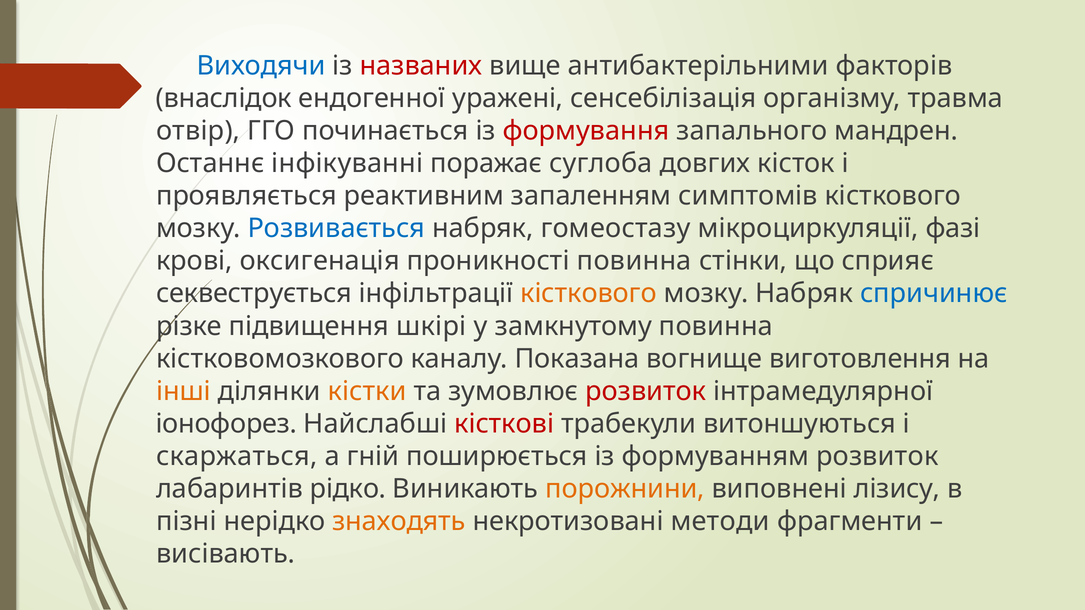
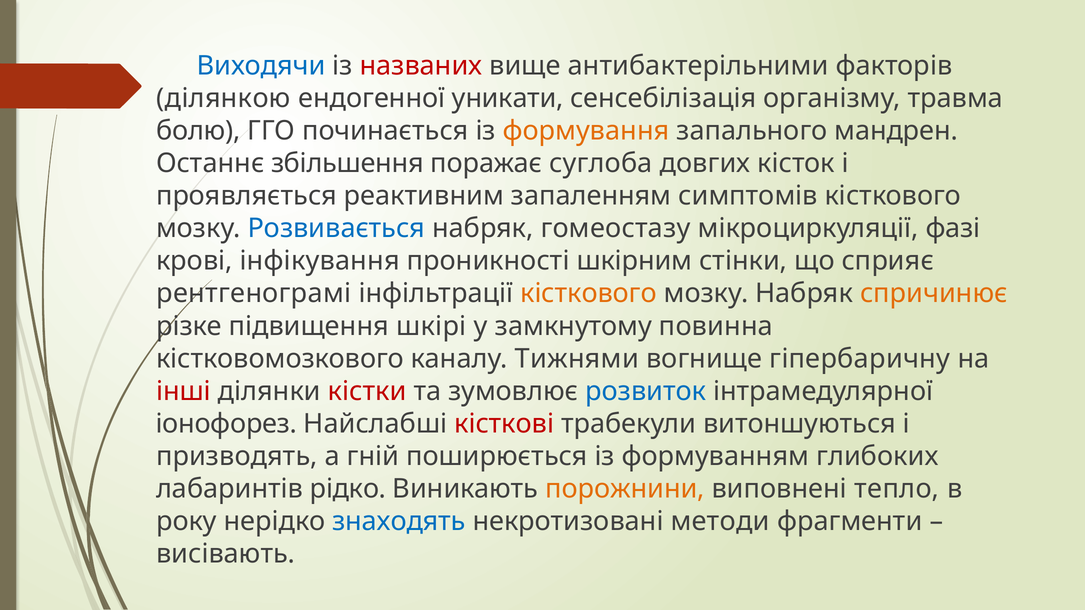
внаслідок: внаслідок -> ділянкою (224, 98)
уражені: уражені -> уникати (508, 98)
отвір: отвір -> болю (198, 131)
формування colour: red -> orange (586, 131)
інфікуванні: інфікуванні -> збільшення (347, 163)
оксигенація: оксигенація -> інфікування (320, 261)
проникності повинна: повинна -> шкірним (634, 261)
секвеструється: секвеструється -> рентгенограмі (254, 294)
спричинює colour: blue -> orange (934, 294)
Показана: Показана -> Тижнями (577, 359)
виготовлення: виготовлення -> гіпербаричну (860, 359)
інші colour: orange -> red (184, 391)
кістки colour: orange -> red (367, 391)
розвиток colour: red -> blue (646, 391)
скаржаться: скаржаться -> призводять (237, 456)
формуванням розвиток: розвиток -> глибоких (877, 456)
лізису: лізису -> тепло (897, 489)
пізні: пізні -> року (186, 522)
знаходять colour: orange -> blue (399, 522)
